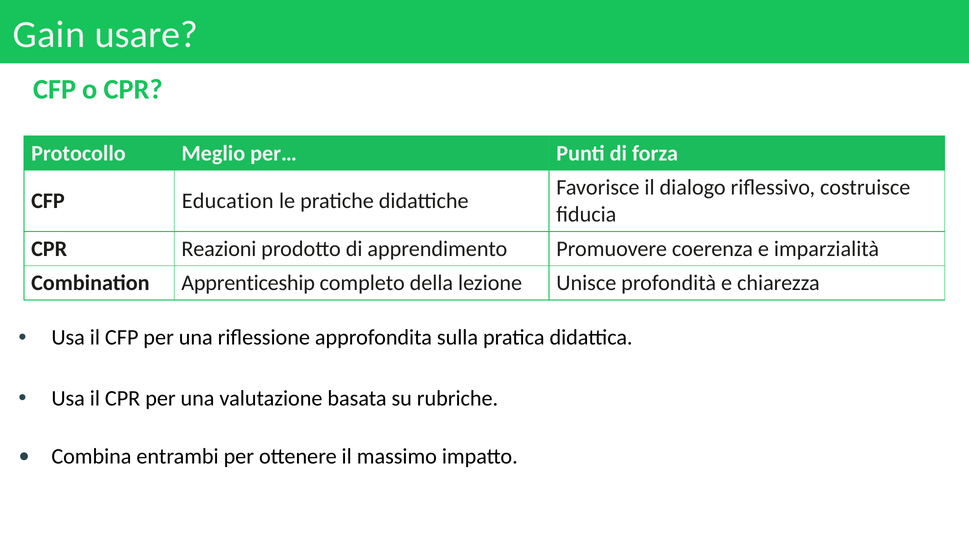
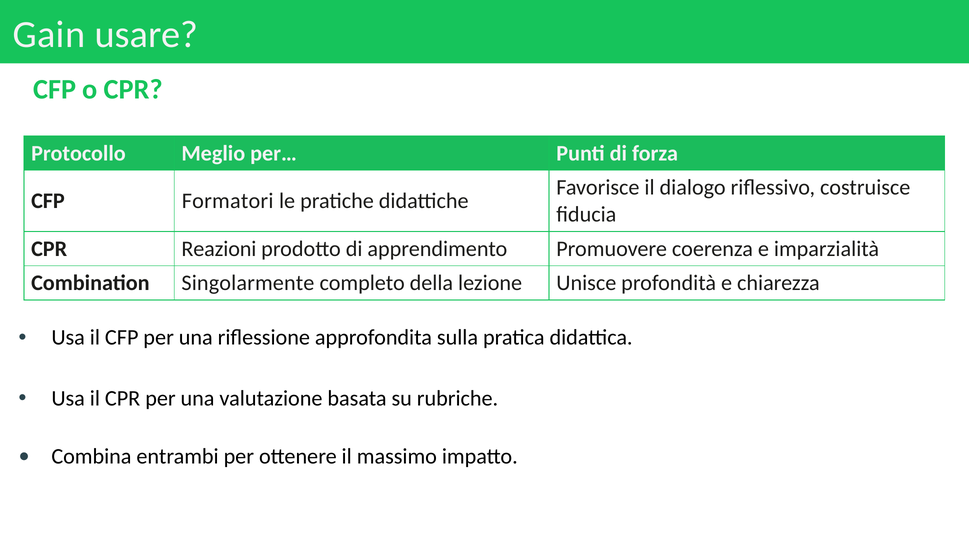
Education: Education -> Formatori (228, 201)
Apprenticeship: Apprenticeship -> Singolarmente (248, 283)
